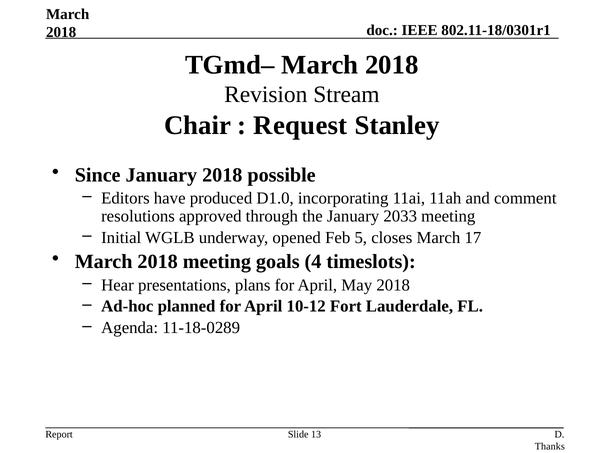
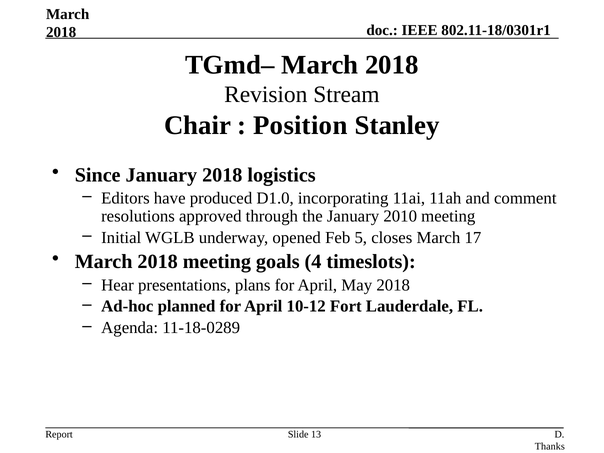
Request: Request -> Position (300, 125)
possible: possible -> logistics (282, 175)
2033: 2033 -> 2010 (400, 216)
